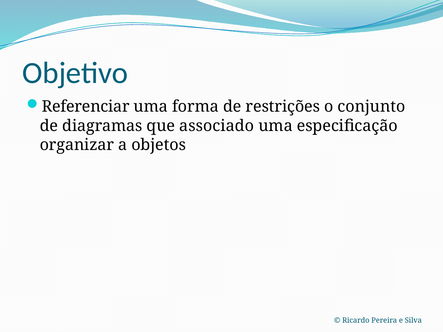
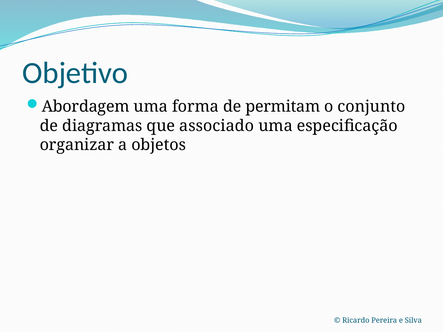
Referenciar: Referenciar -> Abordagem (86, 107)
restrições: restrições -> permitam (283, 107)
